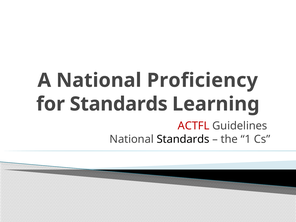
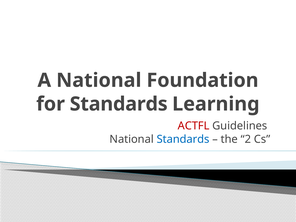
Proficiency: Proficiency -> Foundation (203, 80)
Standards colour: black -> blue (183, 139)
1: 1 -> 2 (246, 139)
